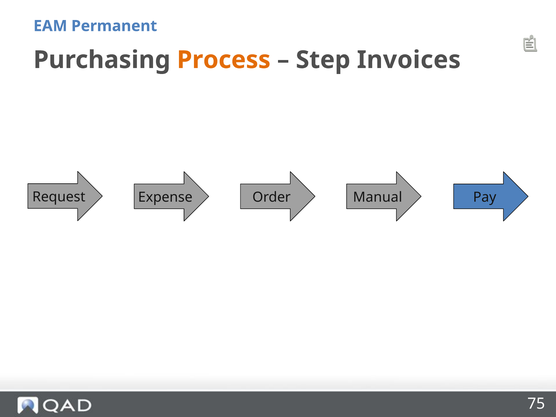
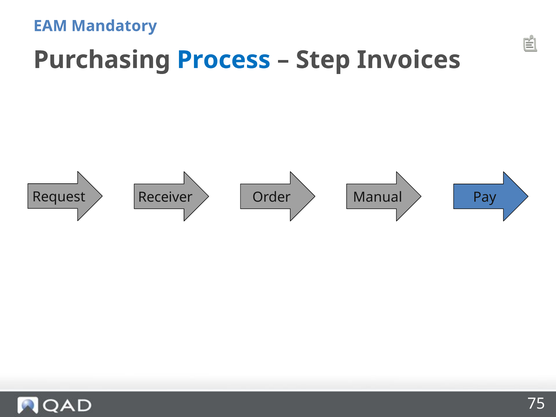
Permanent: Permanent -> Mandatory (114, 26)
Process colour: orange -> blue (224, 60)
Expense: Expense -> Receiver (165, 197)
